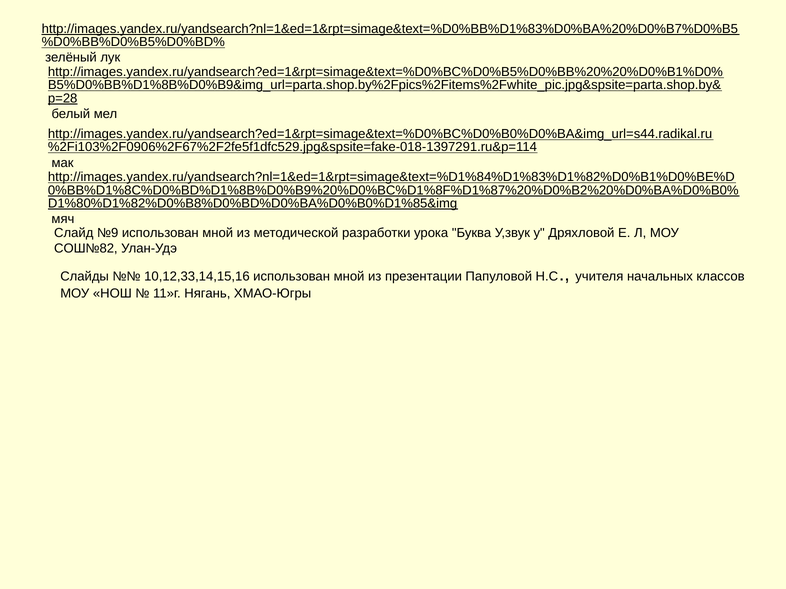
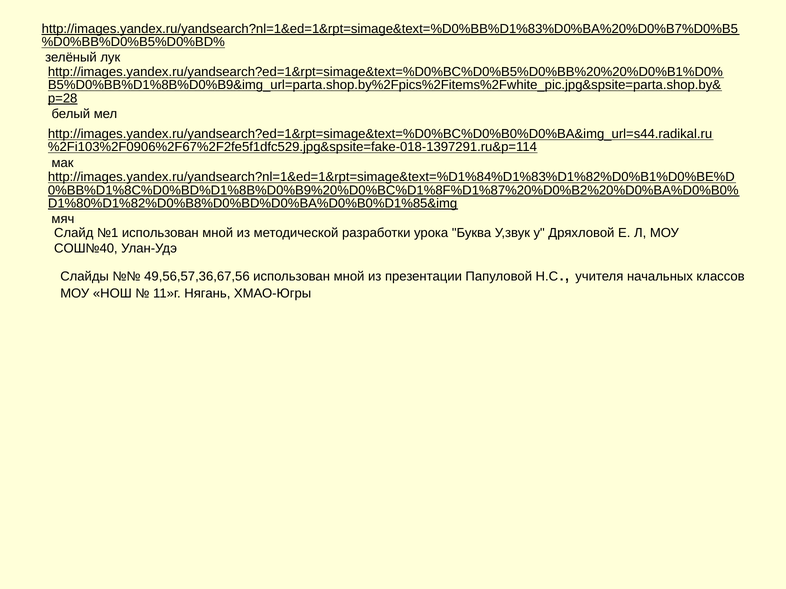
№9: №9 -> №1 (108, 233)
СОШ№82: СОШ№82 -> СОШ№40 (86, 249)
10,12,33,14,15,16: 10,12,33,14,15,16 -> 49,56,57,36,67,56 (197, 277)
